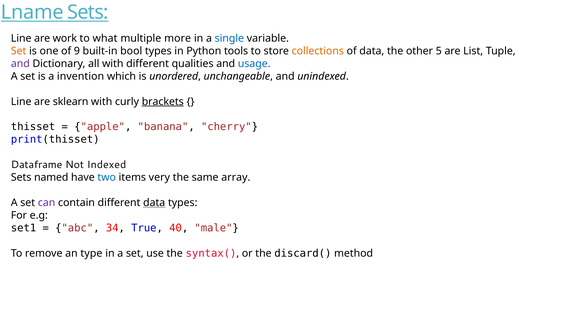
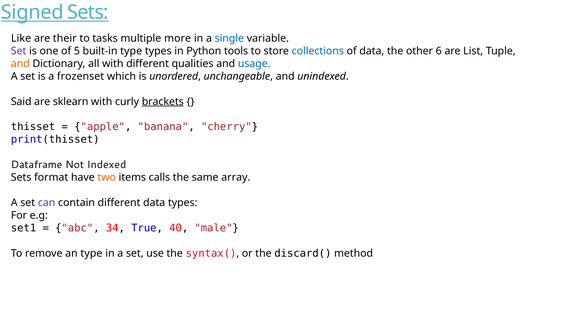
Lname: Lname -> Signed (32, 12)
Line: Line -> Like (21, 38)
work: work -> their (65, 38)
what: what -> tasks (105, 38)
Set colour: orange -> purple (19, 51)
9: 9 -> 5 (77, 51)
built-in bool: bool -> type (131, 51)
collections colour: orange -> blue (318, 51)
5: 5 -> 6 (439, 51)
and colour: purple -> orange (20, 64)
invention: invention -> frozenset (81, 76)
Line: Line -> Said (21, 102)
named: named -> format (51, 177)
two colour: blue -> orange (107, 177)
very: very -> calls (159, 177)
data underline: present -> none (154, 203)
